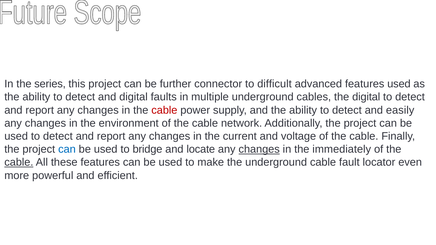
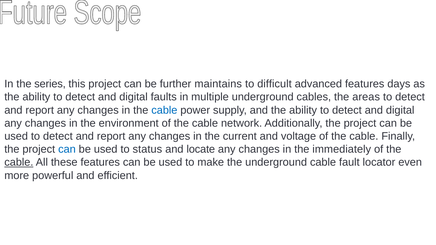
connector: connector -> maintains (218, 84)
features used: used -> days (399, 84)
the digital: digital -> areas (366, 97)
cable colour: red -> blue (164, 110)
easily: easily -> digital (400, 110)
bridge: bridge -> status (147, 149)
changes underline: present -> none (259, 149)
